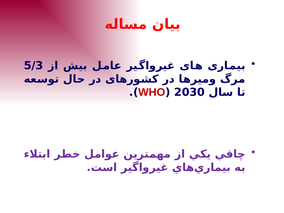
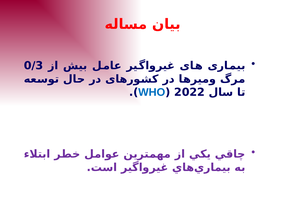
5/3: 5/3 -> 0/3 (34, 66)
WHO colour: red -> blue (152, 92)
2030: 2030 -> 2022 (190, 92)
